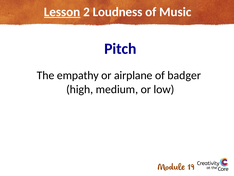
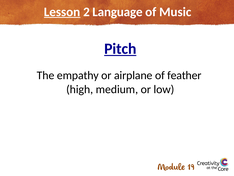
Loudness: Loudness -> Language (118, 12)
Pitch underline: none -> present (120, 49)
badger: badger -> feather (184, 75)
